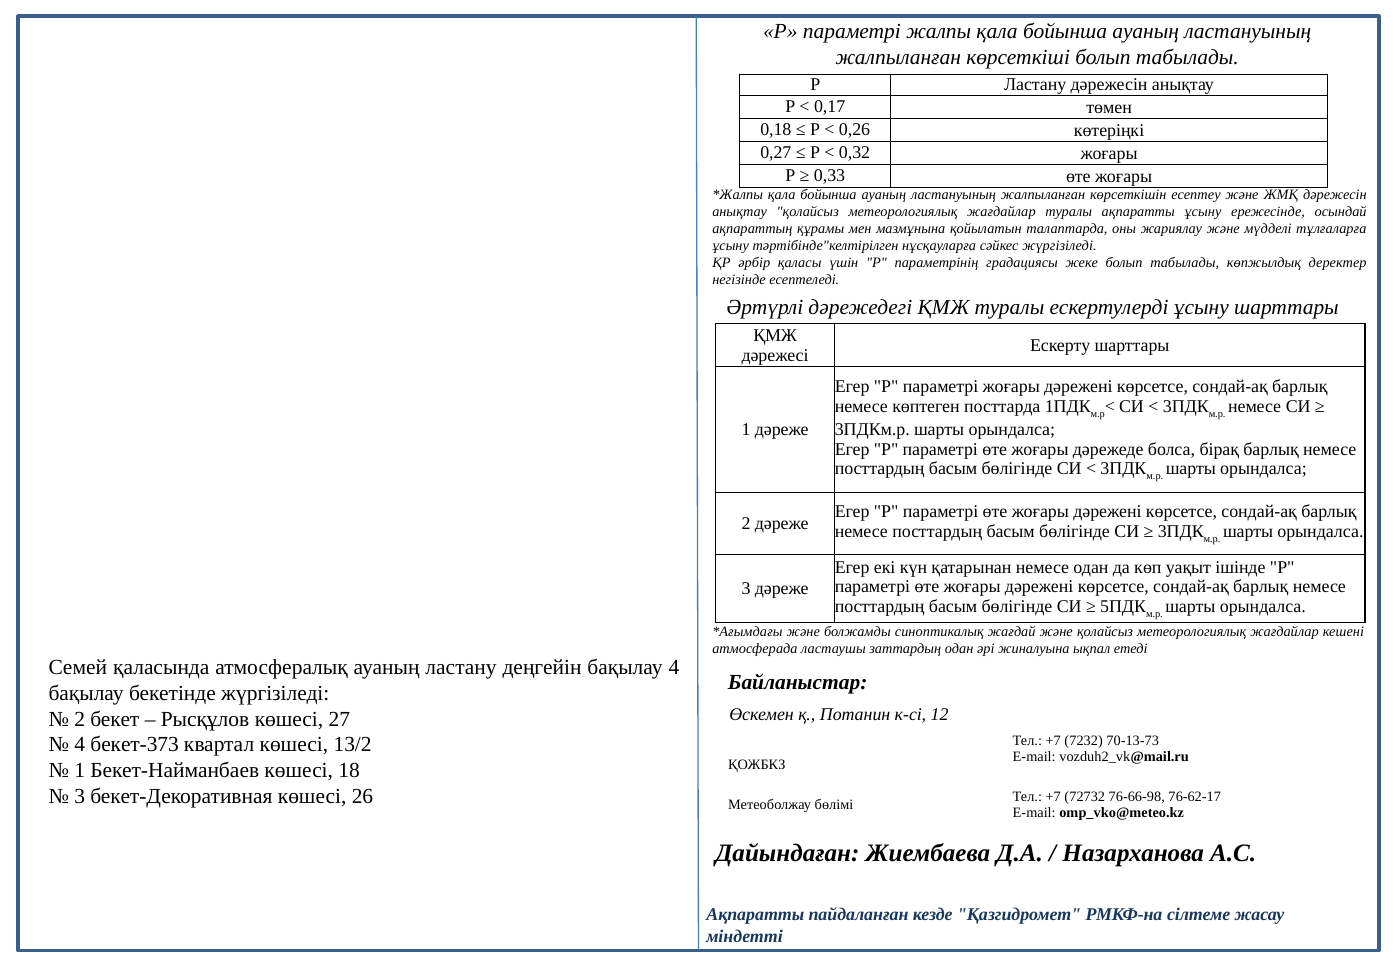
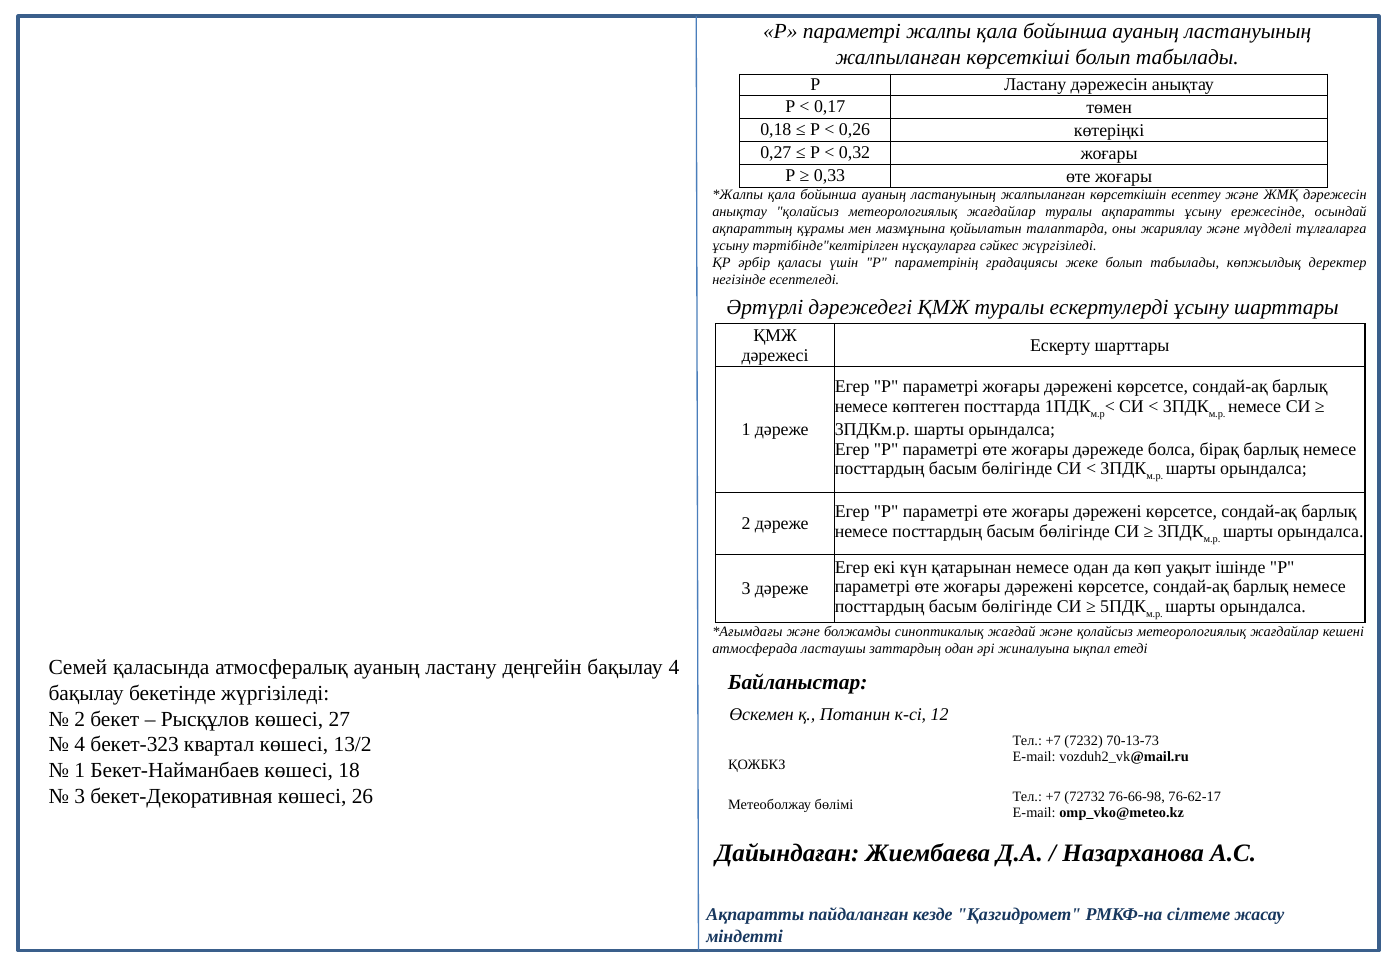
бекет-373: бекет-373 -> бекет-323 (135, 745)
